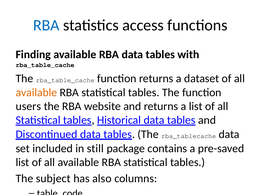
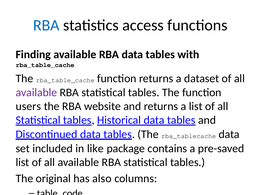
available colour: orange -> purple (36, 93)
still: still -> like (95, 149)
The subject: subject -> original (53, 179)
